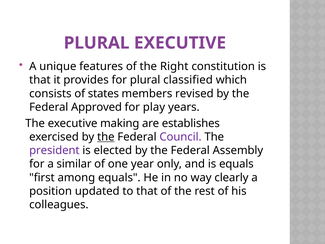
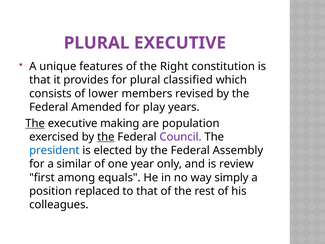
states: states -> lower (103, 93)
Approved: Approved -> Amended (97, 107)
The underline: none -> present (35, 123)
establishes: establishes -> population (191, 123)
president colour: purple -> blue (54, 150)
is equals: equals -> review (236, 164)
clearly: clearly -> simply (231, 177)
updated: updated -> replaced (97, 191)
